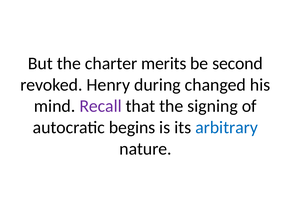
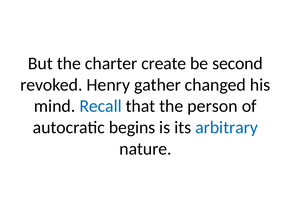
merits: merits -> create (164, 64)
during: during -> gather (157, 85)
Recall colour: purple -> blue (101, 106)
signing: signing -> person (213, 106)
